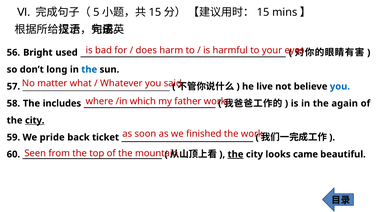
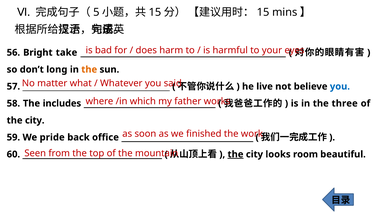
used: used -> take (66, 53)
the colour: blue -> orange (89, 70)
again: again -> three (345, 103)
city underline: present -> none (35, 120)
ticket: ticket -> office (105, 137)
came: came -> room (306, 154)
